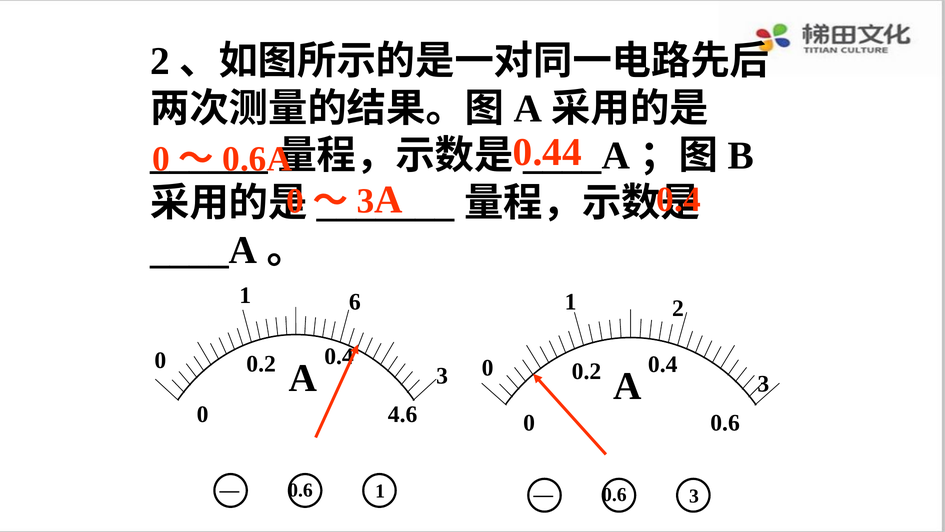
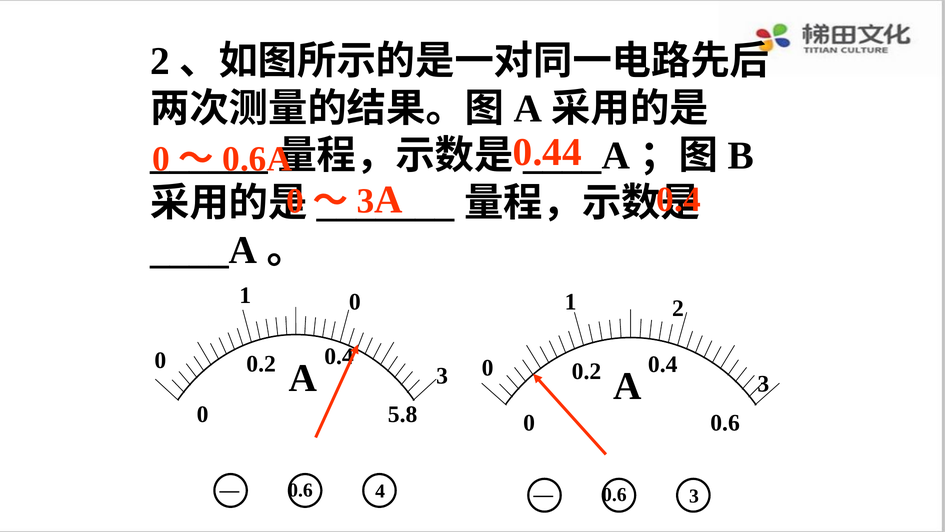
1 6: 6 -> 0 (355, 302)
4.6: 4.6 -> 5.8 (403, 414)
1: 1 -> 4 (380, 491)
